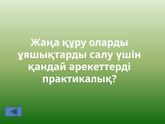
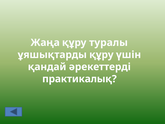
оларды: оларды -> туралы (108, 42)
ұяшықтарды салу: салу -> құру (101, 55)
